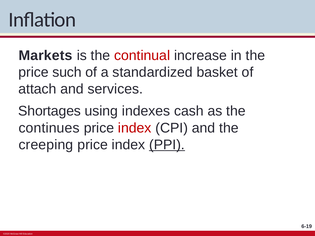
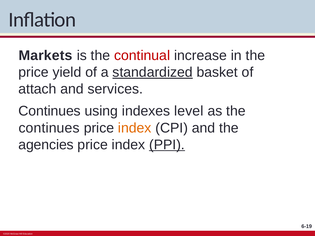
such: such -> yield (67, 72)
standardized underline: none -> present (153, 72)
Shortages: Shortages -> Continues (50, 111)
cash: cash -> level (189, 111)
index colour: red -> orange (135, 128)
creeping: creeping -> agencies (46, 145)
